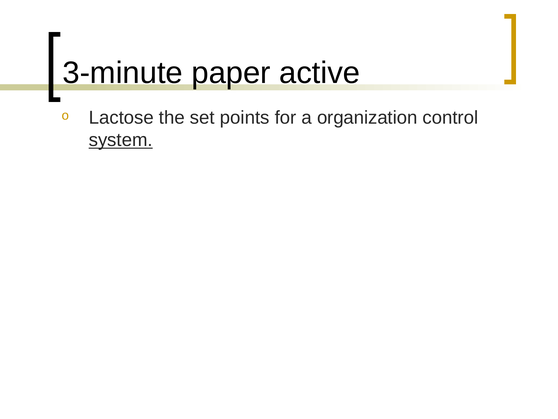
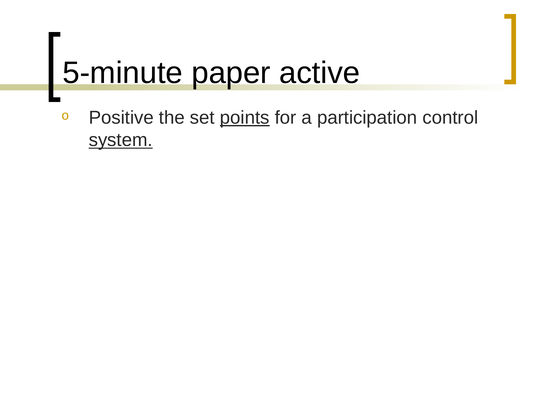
3-minute: 3-minute -> 5-minute (123, 73)
Lactose: Lactose -> Positive (121, 118)
points underline: none -> present (245, 118)
organization: organization -> participation (367, 118)
